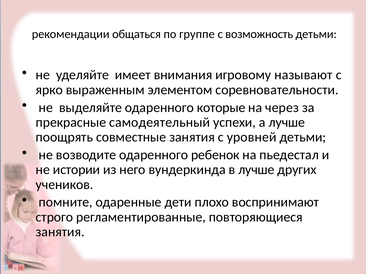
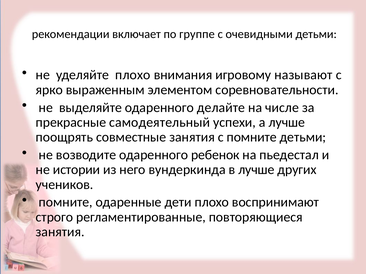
общаться: общаться -> включает (137, 34)
возможность: возможность -> очевидными (259, 34)
уделяйте имеет: имеет -> плохо (133, 75)
которые: которые -> делайте (221, 108)
через: через -> числе (282, 108)
с уровней: уровней -> помните (252, 137)
